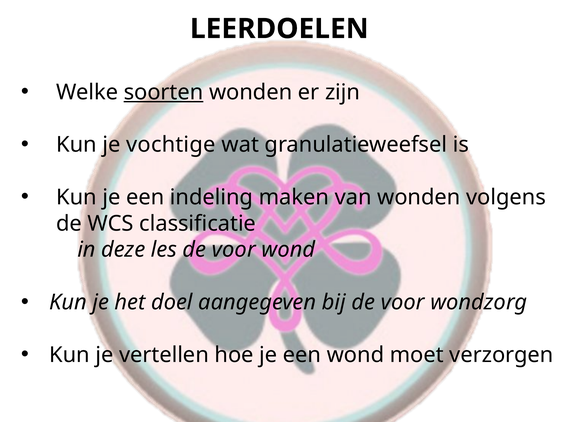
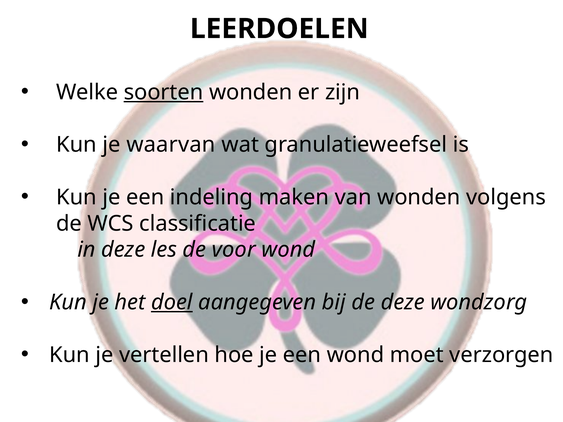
vochtige: vochtige -> waarvan (171, 145)
doel underline: none -> present (172, 302)
bij de voor: voor -> deze (403, 302)
